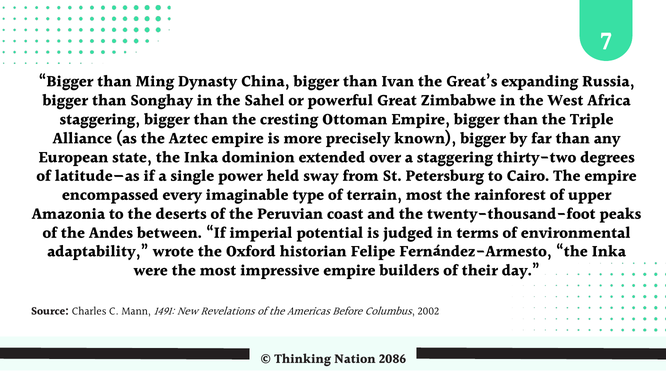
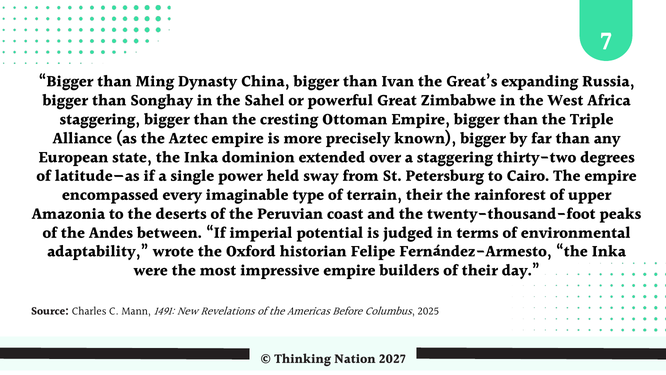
terrain most: most -> their (424, 195)
2002: 2002 -> 2025 (428, 311)
2086: 2086 -> 2027 (392, 359)
